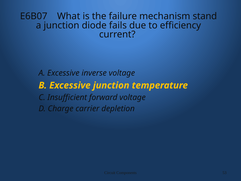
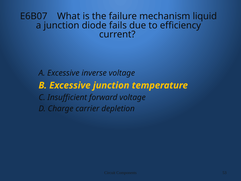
stand: stand -> liquid (205, 16)
